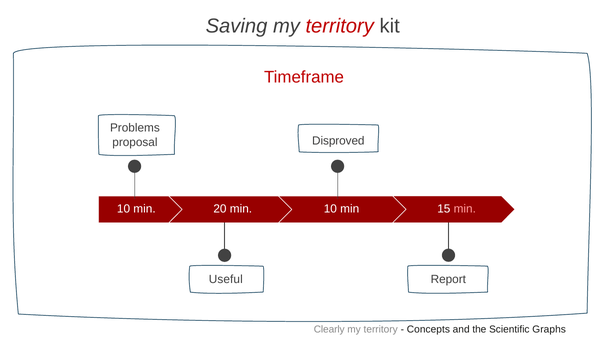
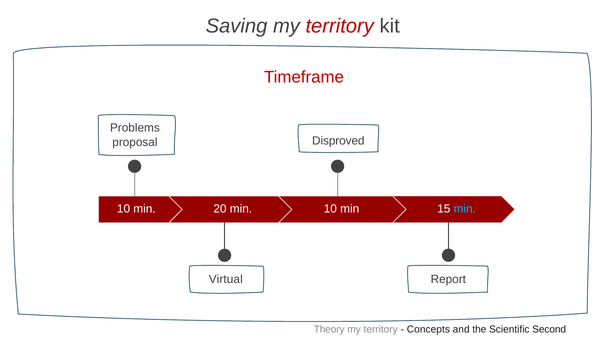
min colour: pink -> light blue (465, 209)
Useful: Useful -> Virtual (226, 279)
Clearly: Clearly -> Theory (329, 329)
Graphs: Graphs -> Second (549, 329)
